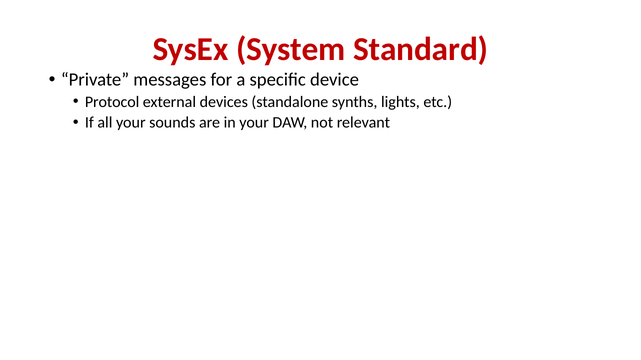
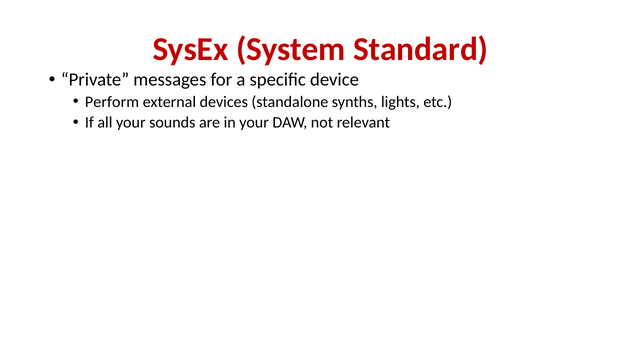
Protocol: Protocol -> Perform (112, 102)
